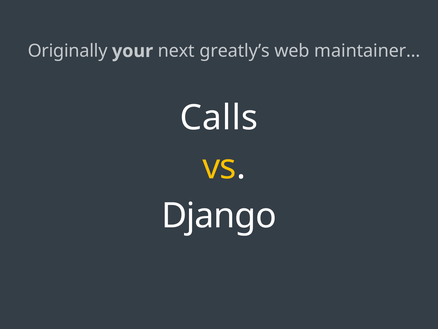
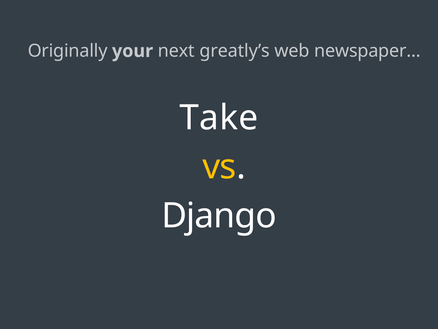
maintainer…: maintainer… -> newspaper… (367, 51)
Calls: Calls -> Take (219, 118)
